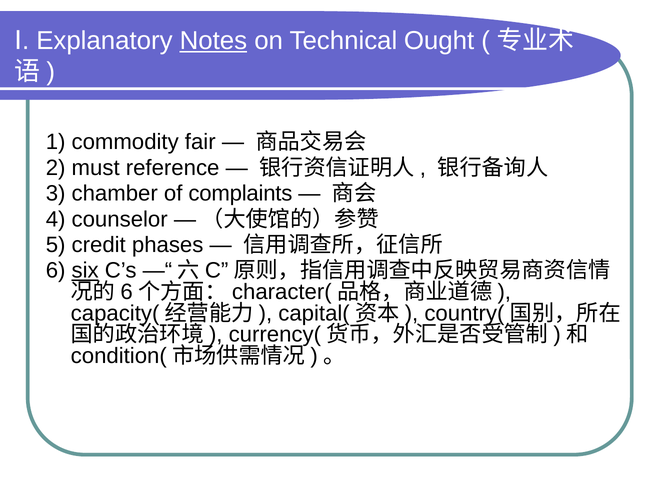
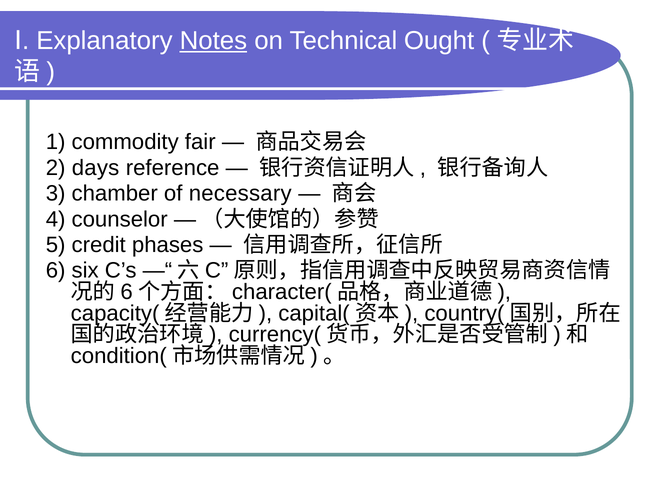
must: must -> days (96, 168)
complaints: complaints -> necessary (240, 193)
six underline: present -> none (85, 270)
